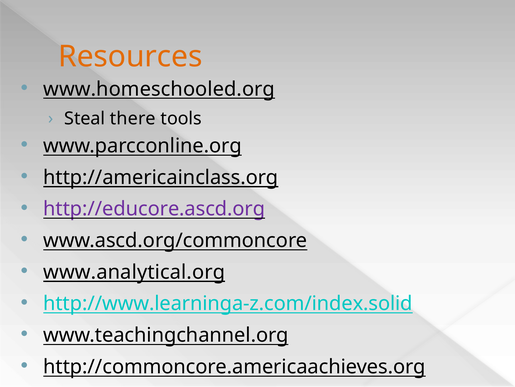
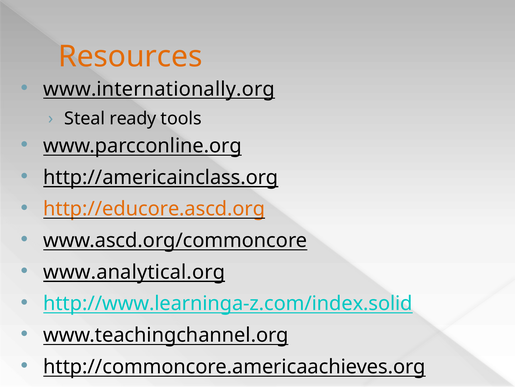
www.homeschooled.org: www.homeschooled.org -> www.internationally.org (159, 89)
there: there -> ready (133, 118)
http://educore.ascd.org colour: purple -> orange (154, 209)
